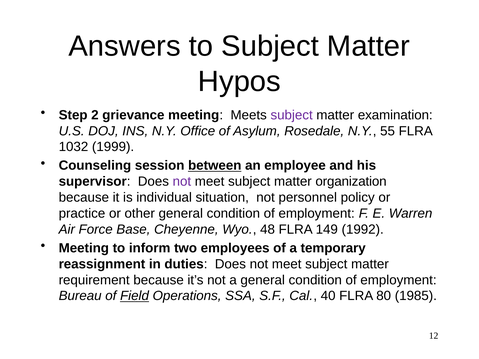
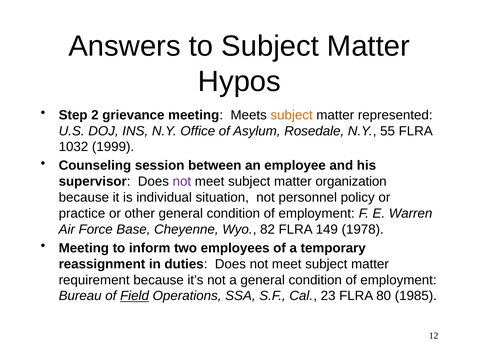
subject colour: purple -> orange (292, 115)
examination: examination -> represented (395, 115)
between underline: present -> none (215, 166)
48: 48 -> 82 (267, 230)
1992: 1992 -> 1978 (363, 230)
40: 40 -> 23 (328, 296)
